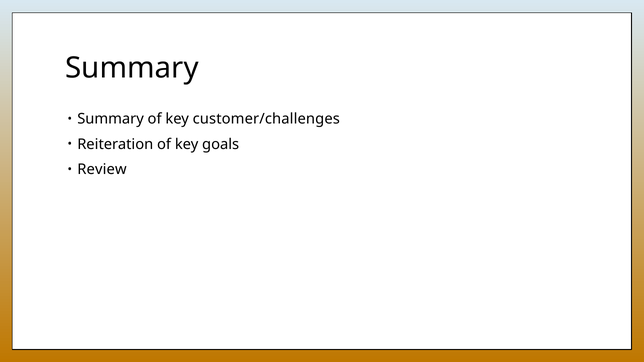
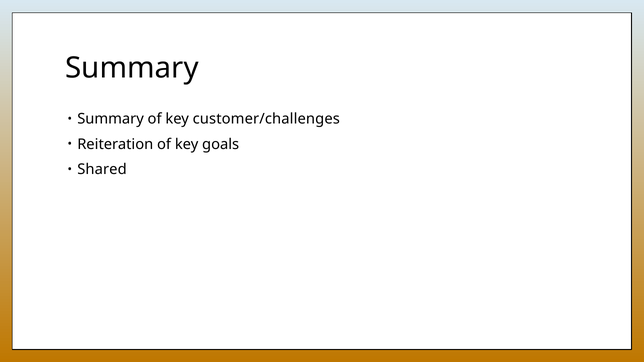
Review: Review -> Shared (102, 170)
